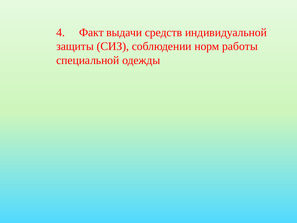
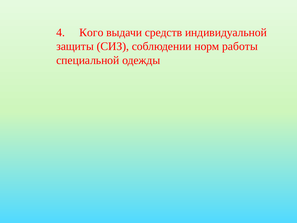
Факт: Факт -> Кого (91, 32)
